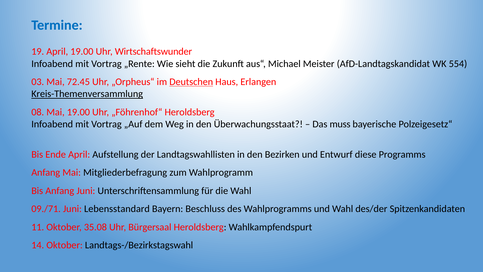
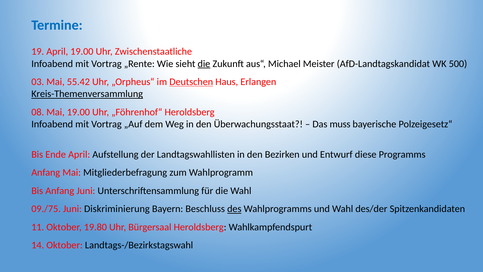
Wirtschaftswunder: Wirtschaftswunder -> Zwischenstaatliche (153, 52)
die underline: none -> present (204, 64)
554: 554 -> 500 (458, 64)
72.45: 72.45 -> 55.42 (78, 82)
09./71: 09./71 -> 09./75 (46, 209)
Lebensstandard: Lebensstandard -> Diskriminierung (117, 209)
des underline: none -> present (234, 209)
35.08: 35.08 -> 19.80 (95, 227)
